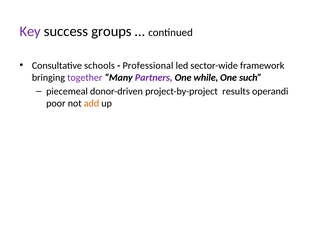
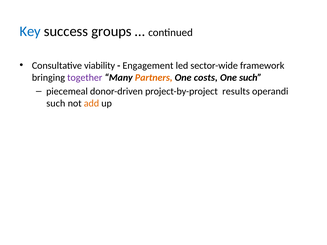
Key colour: purple -> blue (30, 31)
schools: schools -> viability (100, 66)
Professional: Professional -> Engagement (148, 66)
Partners colour: purple -> orange (154, 78)
while: while -> costs (206, 78)
poor: poor -> such (56, 104)
